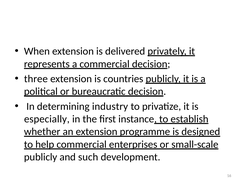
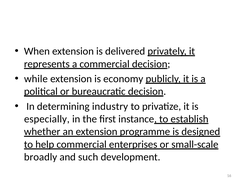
three: three -> while (36, 79)
countries: countries -> economy (123, 79)
publicly: publicly -> broadly (41, 157)
